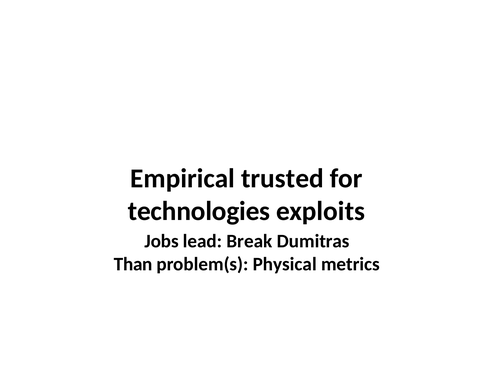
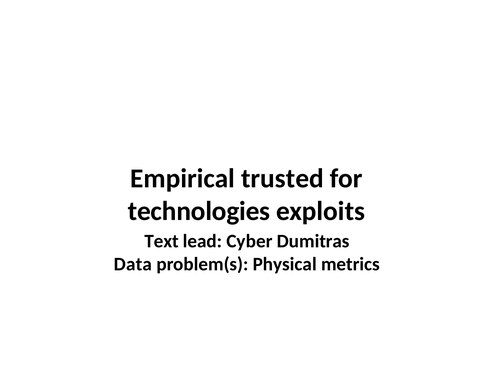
Jobs: Jobs -> Text (162, 241)
Break: Break -> Cyber (249, 241)
Than: Than -> Data (133, 264)
